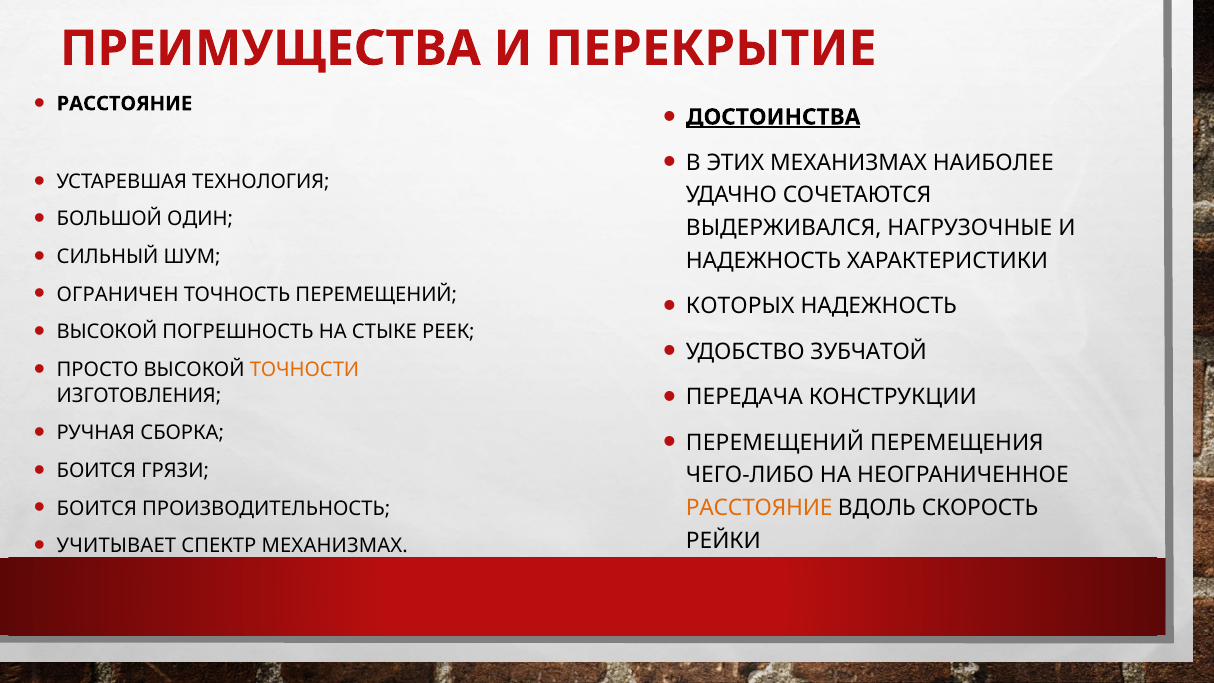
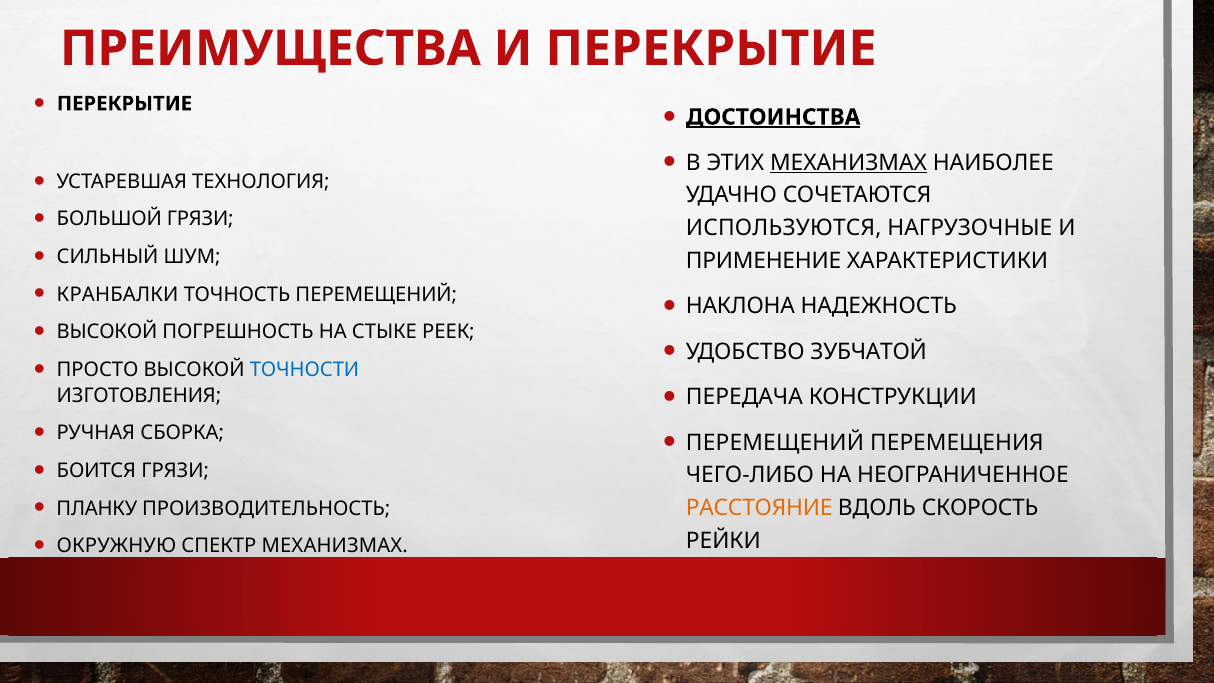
РАССТОЯНИЕ: РАССТОЯНИЕ -> ПЕРЕКРЫТИЕ (124, 104)
МЕХАНИЗМАХ underline: none -> present (849, 162)
БОЛЬШОЙ ОДИН: ОДИН -> ГРЯЗИ (200, 219)
ВЫДЕРЖИВАЛСЯ: ВЫДЕРЖИВАЛСЯ -> ИСПОЛЬЗУЮТСЯ (784, 228)
НАДЕЖНОСТЬ: НАДЕЖНОСТЬ -> ПРИМЕНЕНИЕ (764, 261)
ОГРАНИЧЕН: ОГРАНИЧЕН -> КРАНБАЛКИ (118, 294)
КОТОРЫХ: КОТОРЫХ -> НАКЛОНА (740, 306)
ТОЧНОСТИ colour: orange -> blue (305, 369)
БОИТСЯ: БОИТСЯ -> ПЛАНКУ (97, 508)
УЧИТЫВАЕТ: УЧИТЫВАЕТ -> ОКРУЖНУЮ (116, 546)
